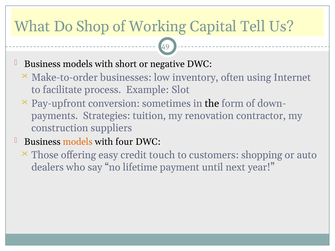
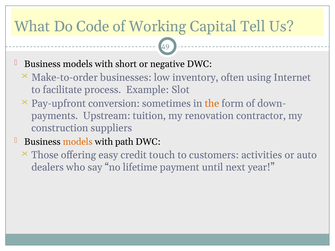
Shop: Shop -> Code (93, 26)
the colour: black -> orange (212, 104)
Strategies: Strategies -> Upstream (107, 116)
four: four -> path (124, 142)
shopping: shopping -> activities (262, 155)
